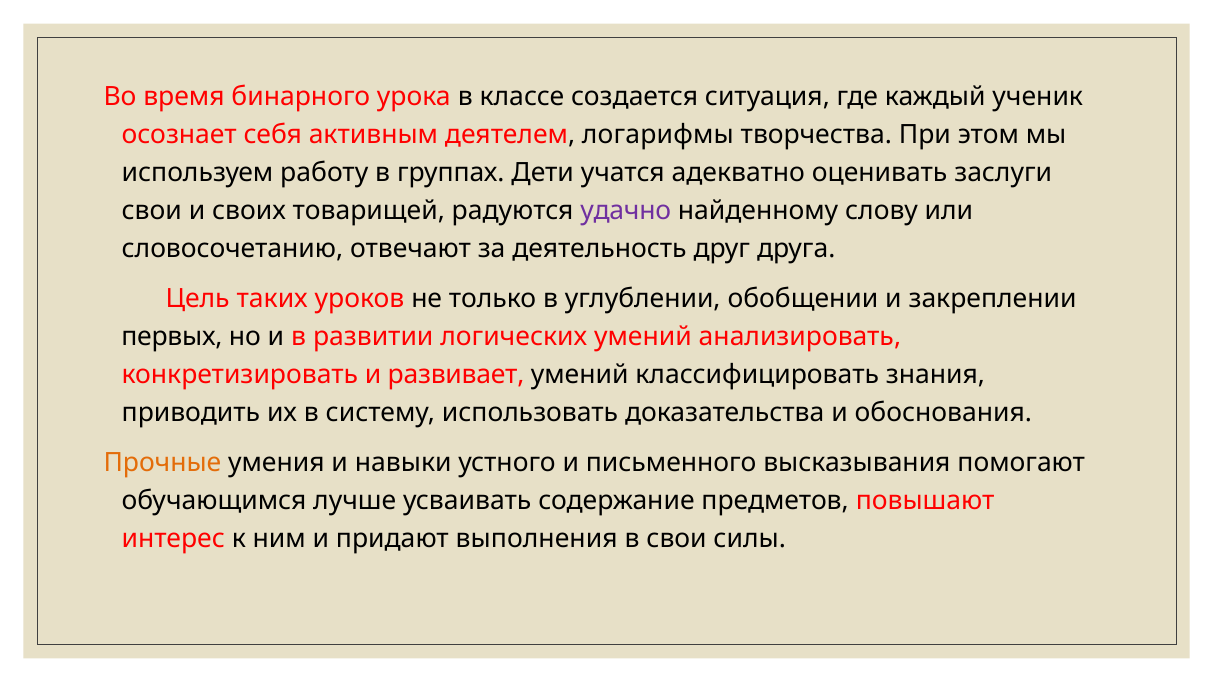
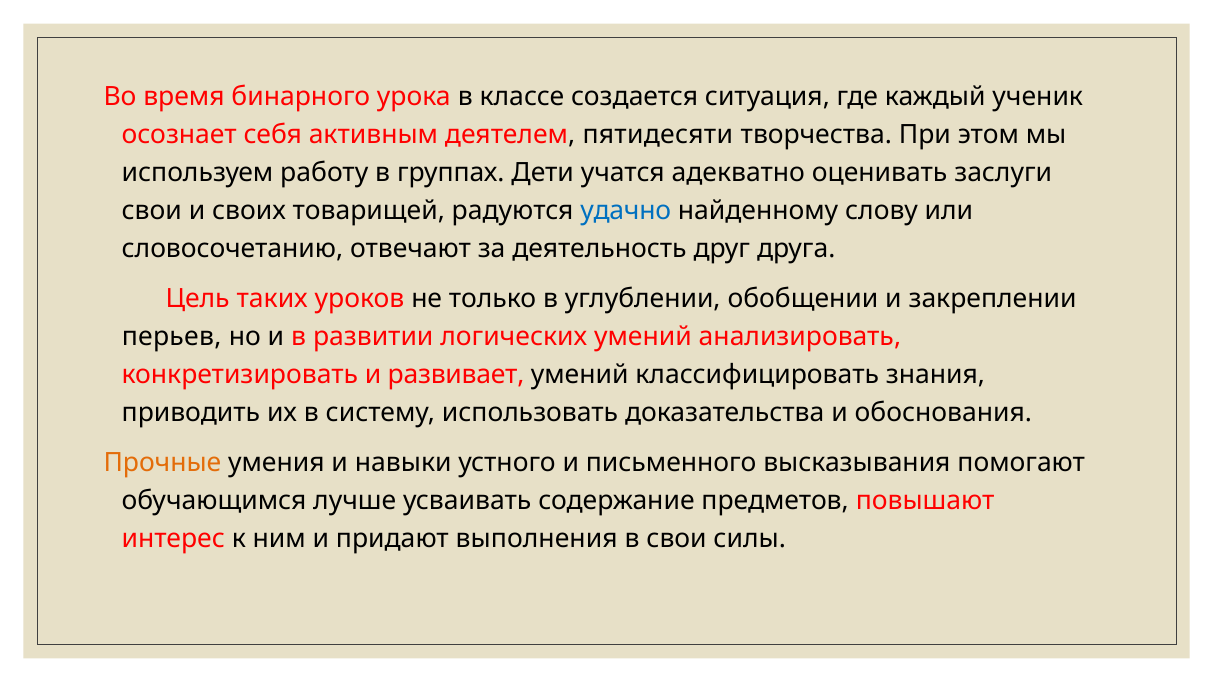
логарифмы: логарифмы -> пятидесяти (658, 134)
удачно colour: purple -> blue (626, 211)
первых: первых -> перьев (172, 337)
